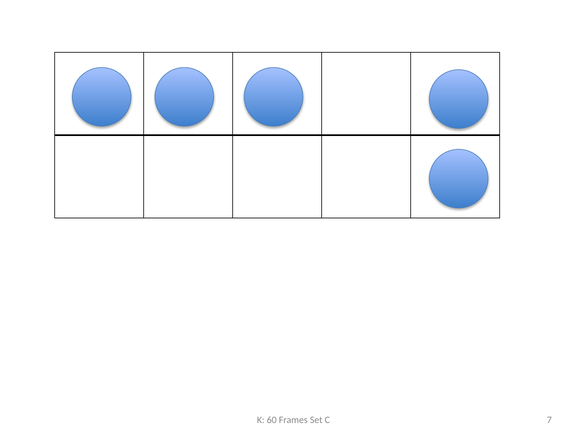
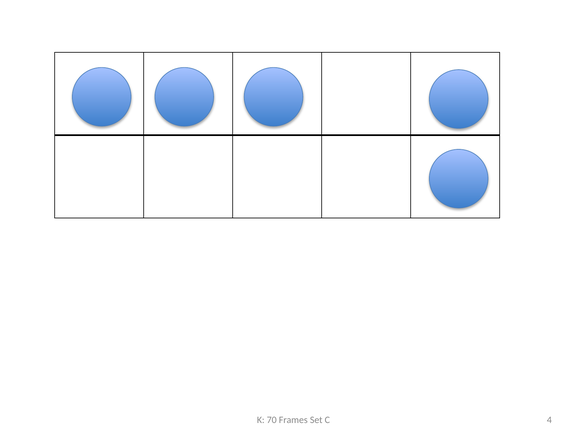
60: 60 -> 70 (272, 420)
7: 7 -> 4 (549, 420)
